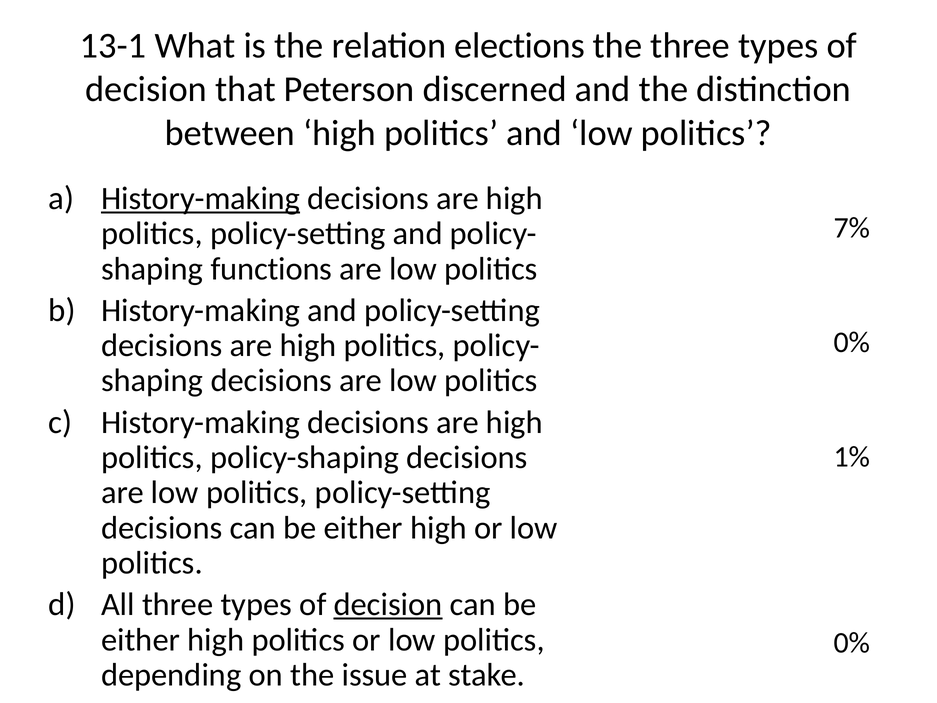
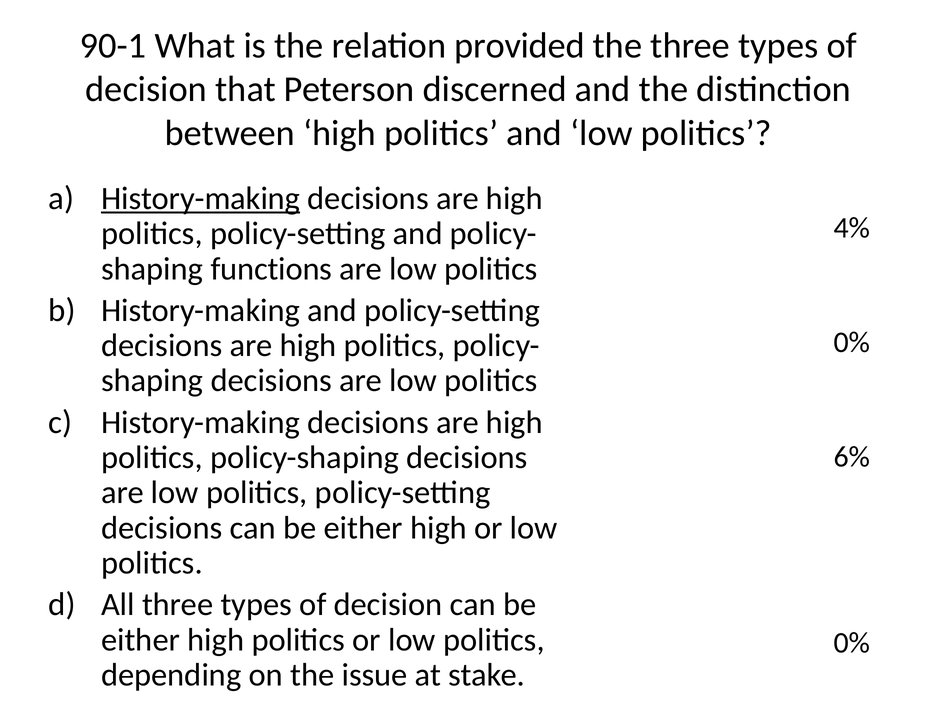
13-1: 13-1 -> 90-1 (113, 45)
elections: elections -> provided (520, 45)
7%: 7% -> 4% (852, 228)
1%: 1% -> 6% (852, 457)
decision underline: present -> none (388, 604)
